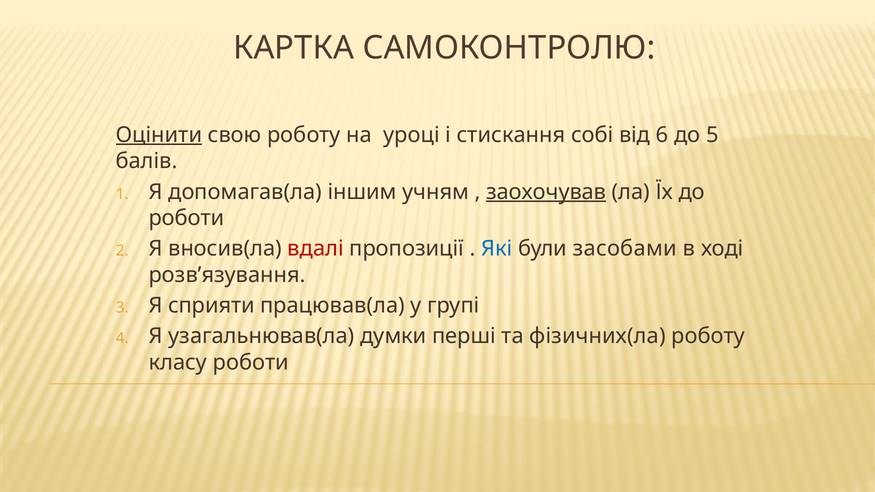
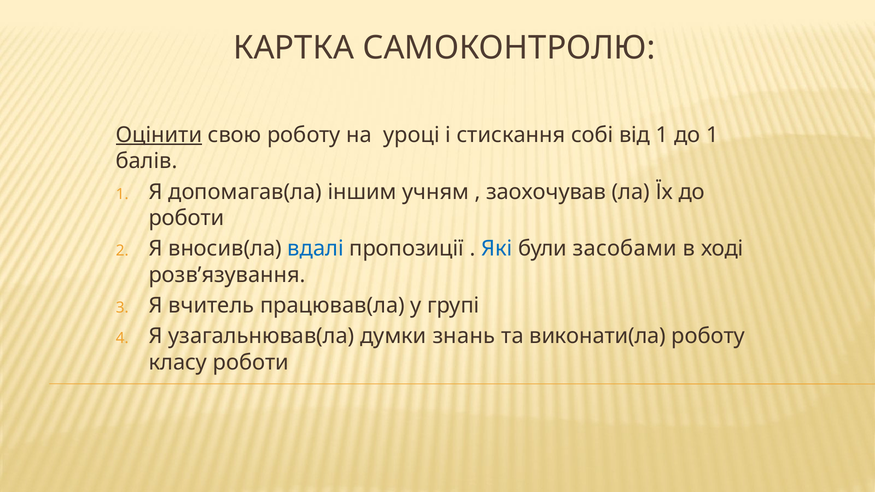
від 6: 6 -> 1 (662, 135)
до 5: 5 -> 1 (712, 135)
заохочував underline: present -> none (546, 192)
вдалі colour: red -> blue (316, 249)
сприяти: сприяти -> вчитель (211, 306)
перші: перші -> знань (464, 336)
фізичних(ла: фізичних(ла -> виконати(ла (598, 336)
